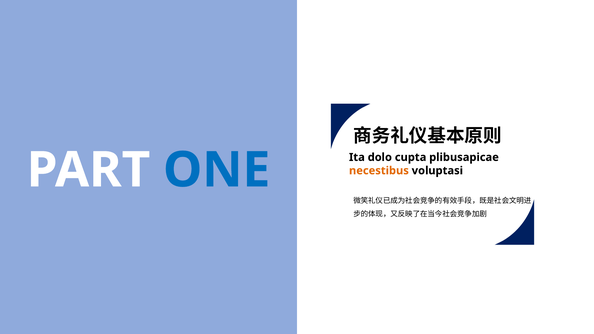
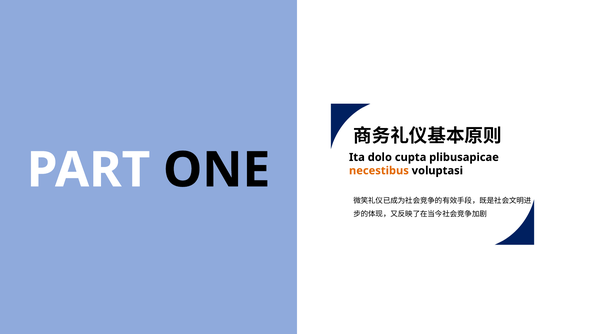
ONE colour: blue -> black (217, 170)
